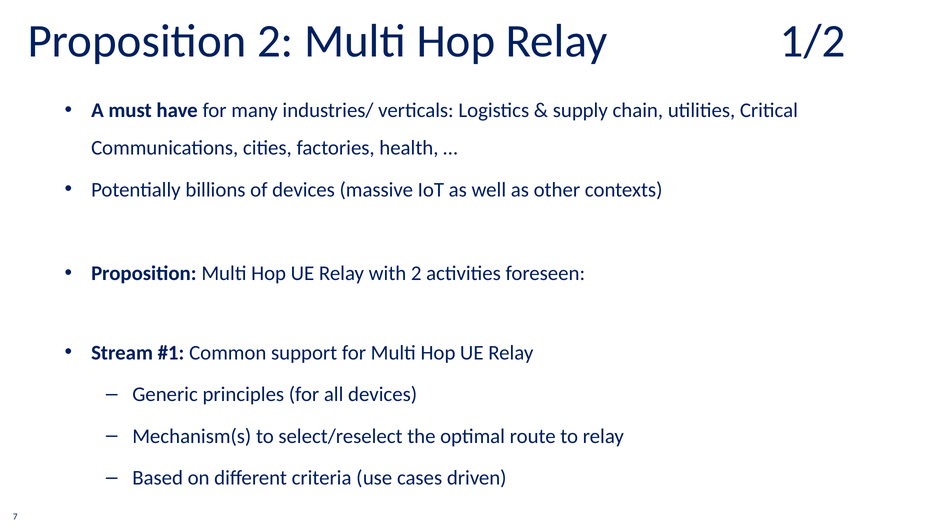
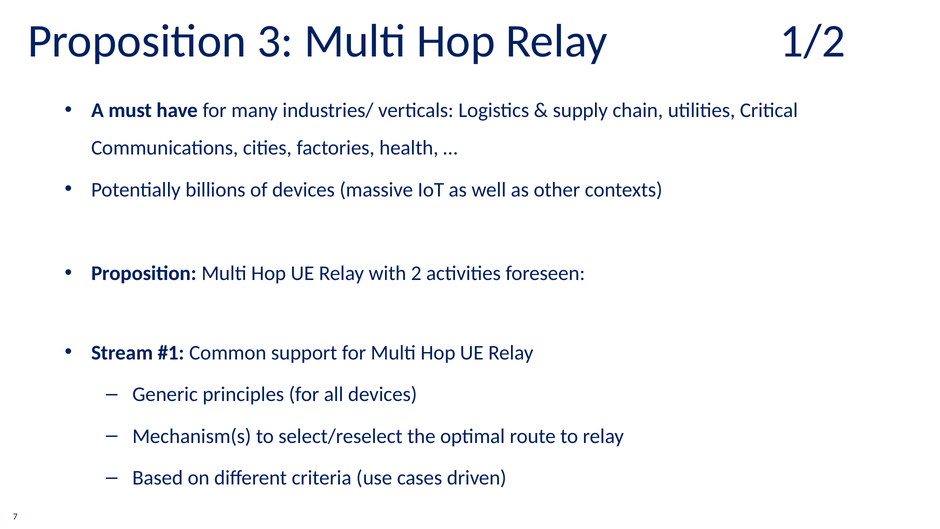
Proposition 2: 2 -> 3 (275, 41)
